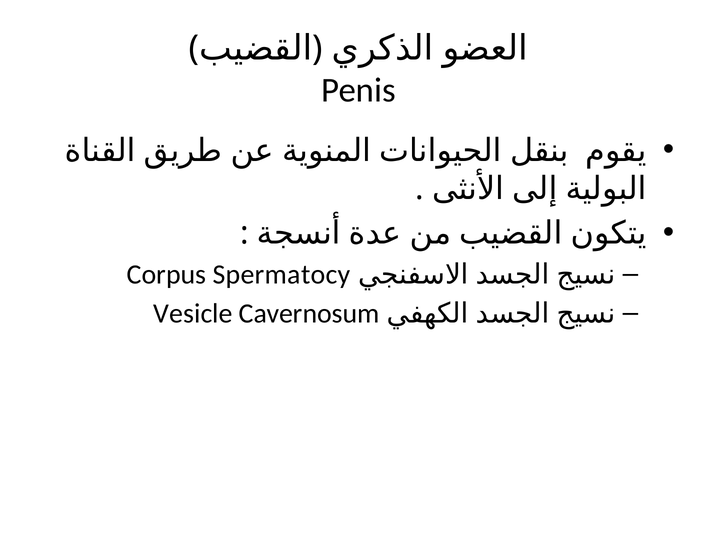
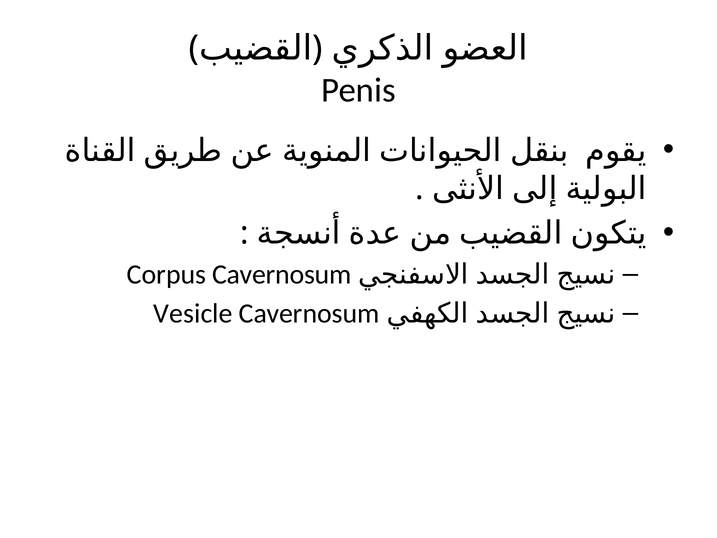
Corpus Spermatocy: Spermatocy -> Cavernosum (282, 274)
